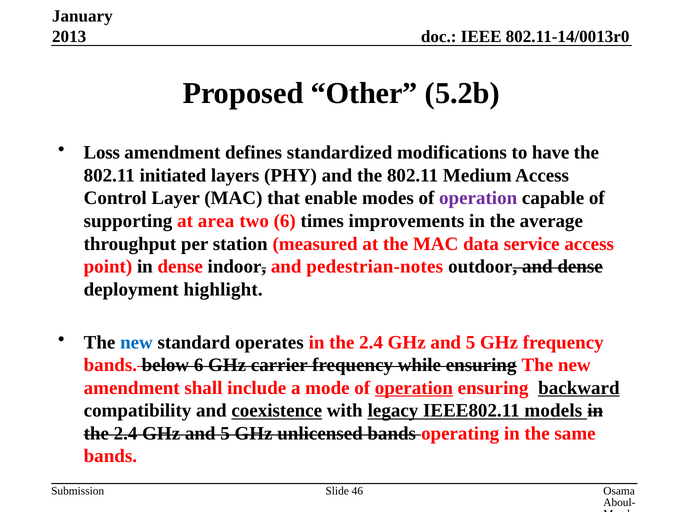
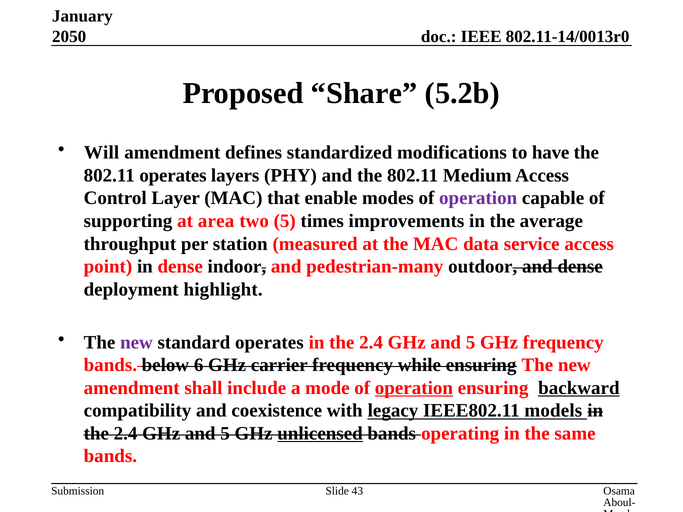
2013: 2013 -> 2050 (69, 36)
Other: Other -> Share (364, 93)
Loss: Loss -> Will (102, 153)
802.11 initiated: initiated -> operates (173, 176)
two 6: 6 -> 5 (285, 221)
pedestrian-notes: pedestrian-notes -> pedestrian-many (375, 267)
new colour: blue -> purple (136, 343)
coexistence underline: present -> none (277, 411)
unlicensed underline: none -> present (320, 434)
46: 46 -> 43 (357, 491)
